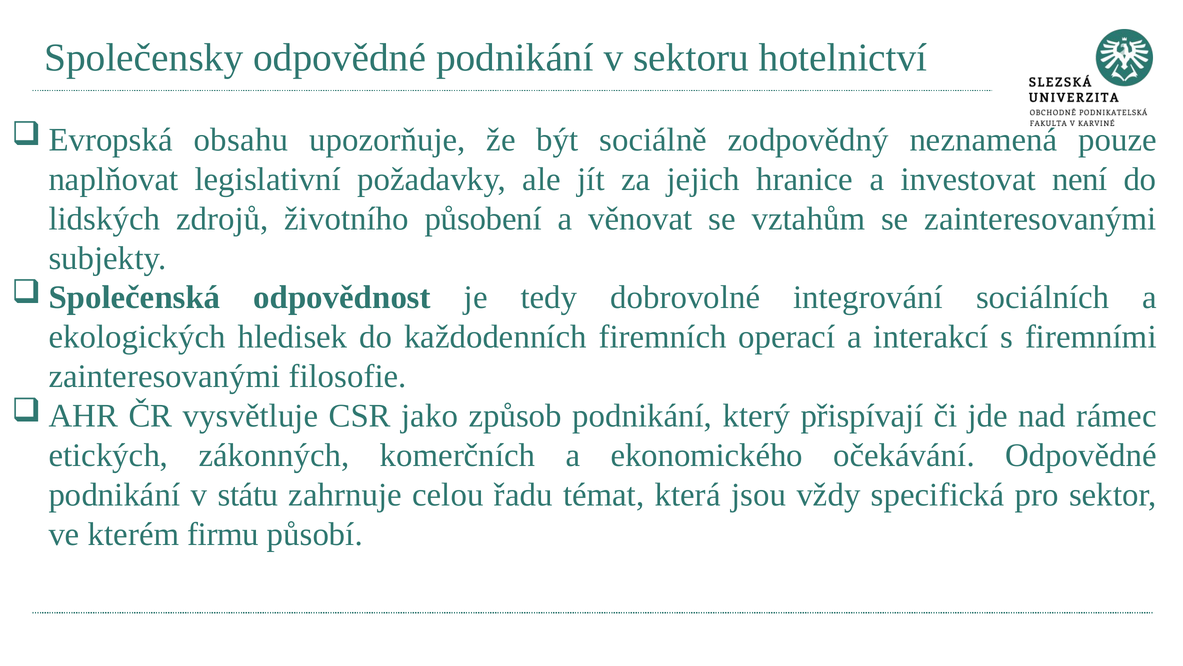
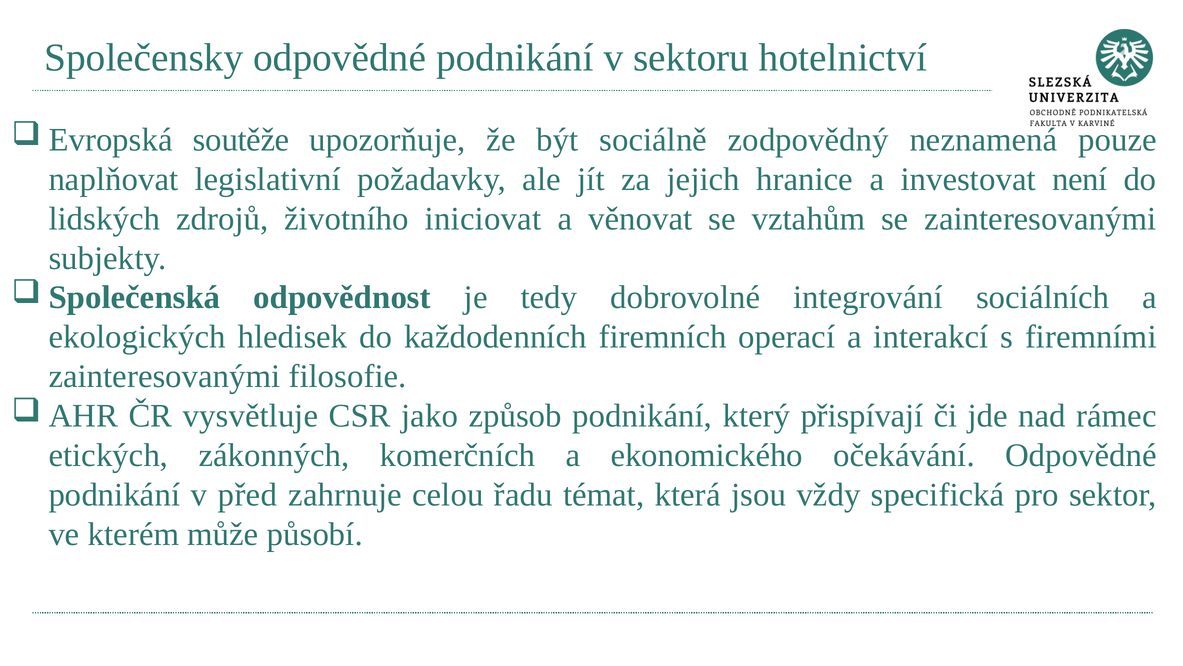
obsahu: obsahu -> soutěže (241, 140)
působení: působení -> iniciovat (483, 218)
státu: státu -> před (248, 495)
firmu: firmu -> může (223, 534)
